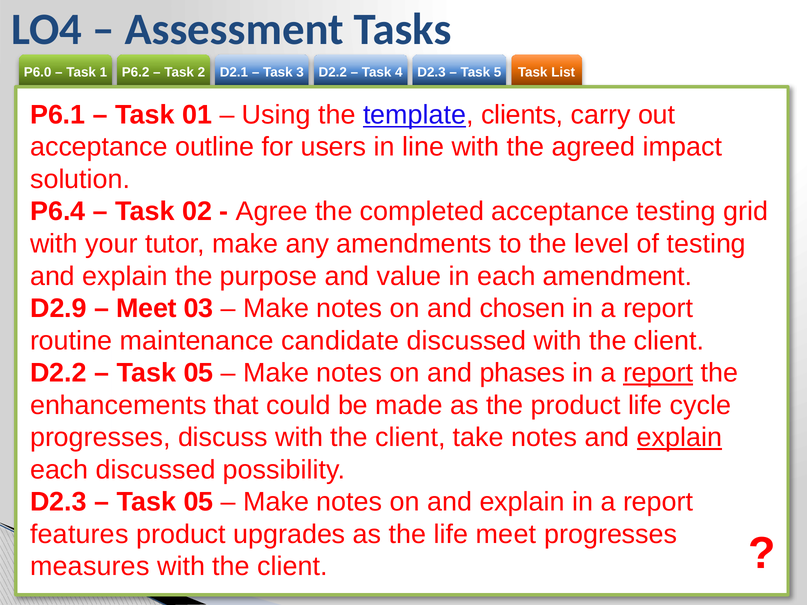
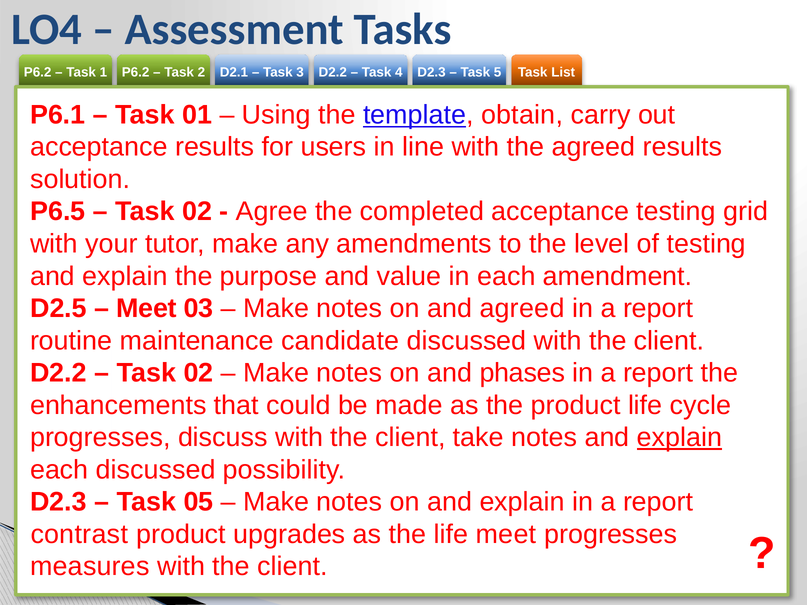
P6.0: P6.0 -> P6.2 (38, 72)
clients: clients -> obtain (522, 115)
acceptance outline: outline -> results (215, 147)
agreed impact: impact -> results (682, 147)
P6.4: P6.4 -> P6.5 (58, 212)
D2.9: D2.9 -> D2.5 (59, 309)
and chosen: chosen -> agreed (522, 309)
05: 05 -> 02 (198, 373)
report underline: present -> none (658, 373)
features: features -> contrast (79, 535)
